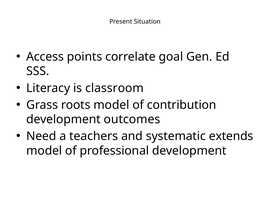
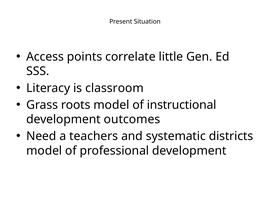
goal: goal -> little (171, 57)
contribution: contribution -> instructional (182, 105)
extends: extends -> districts (231, 136)
